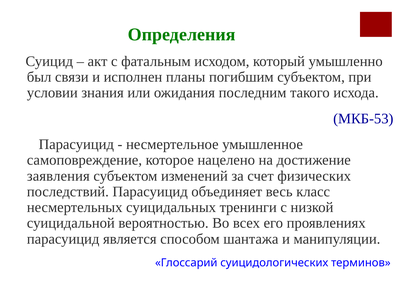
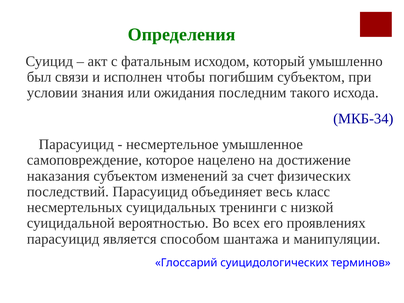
планы: планы -> чтобы (186, 77)
МКБ-53: МКБ-53 -> МКБ-34 (363, 119)
заявления: заявления -> наказания (58, 176)
